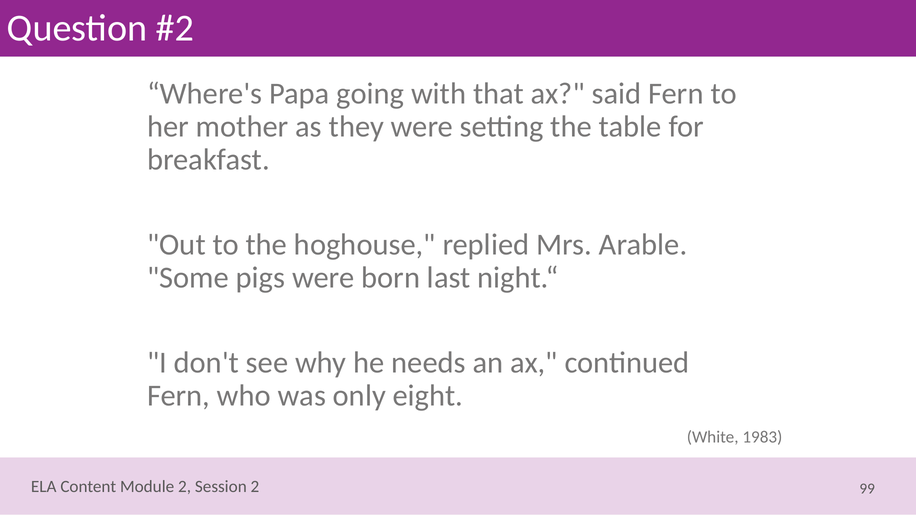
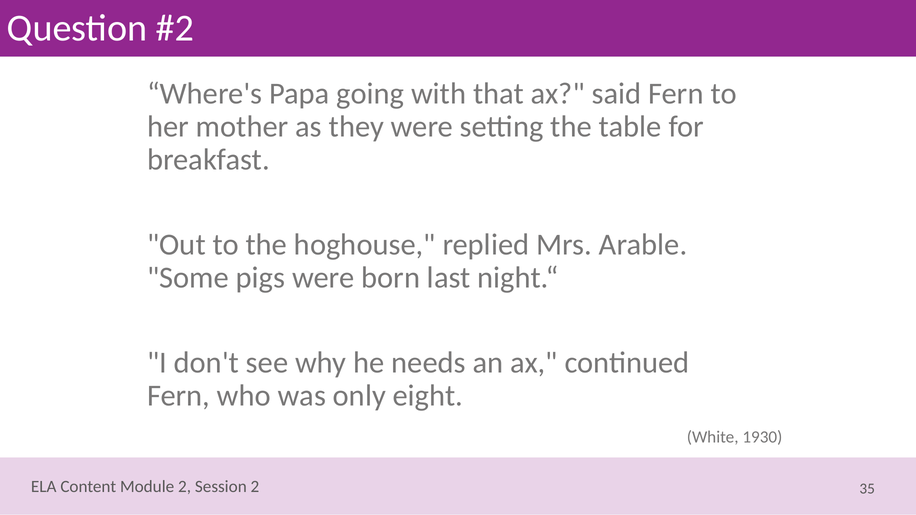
1983: 1983 -> 1930 (762, 437)
99: 99 -> 35 (867, 489)
